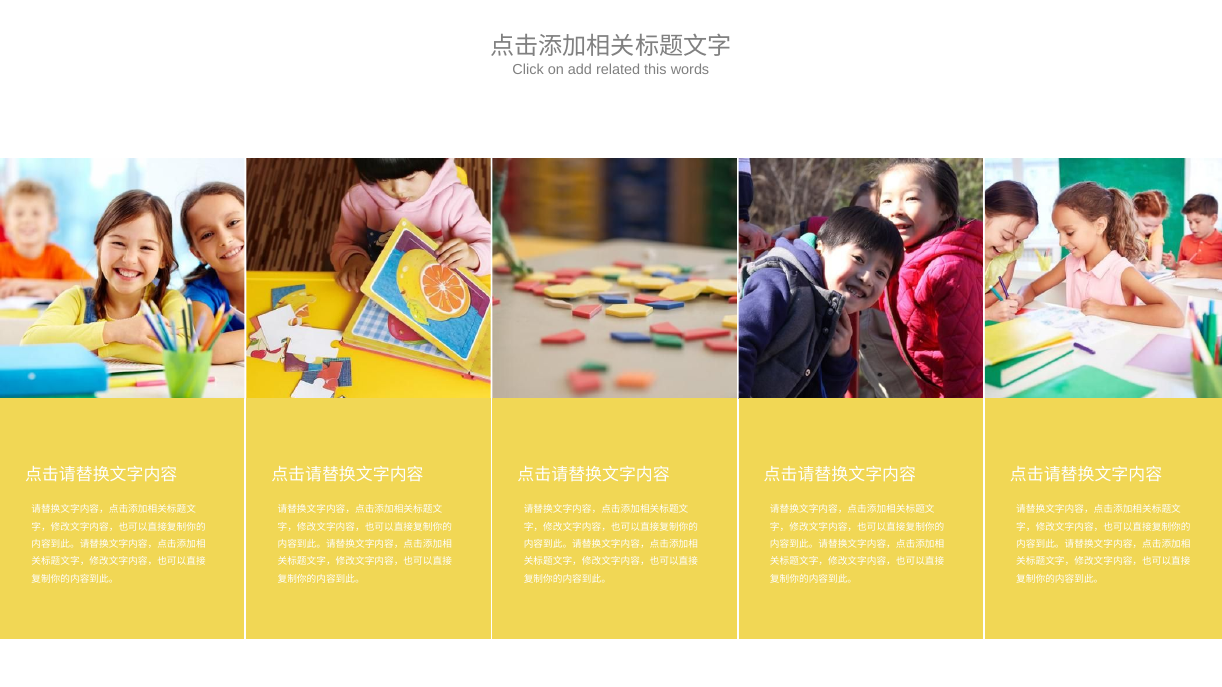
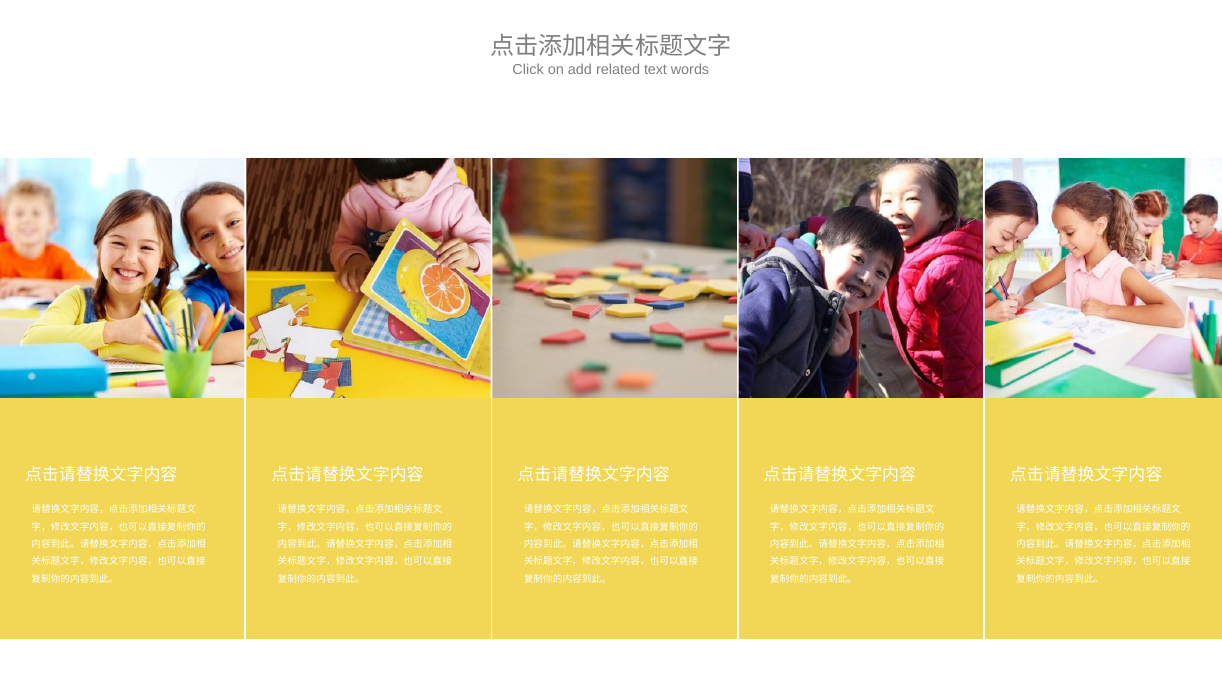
this: this -> text (655, 70)
